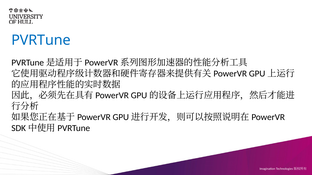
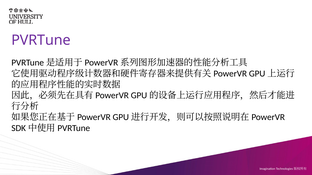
PVRTune colour: blue -> purple (41, 40)
